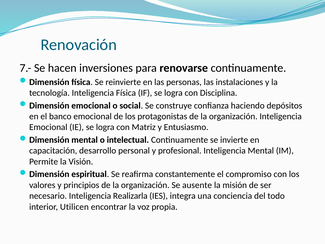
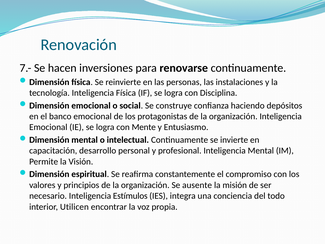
Matriz: Matriz -> Mente (144, 127)
Realizarla: Realizarla -> Estímulos (130, 196)
